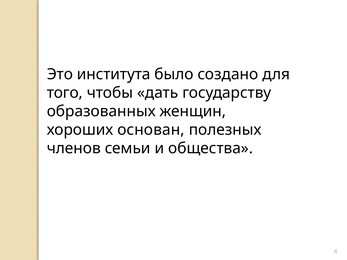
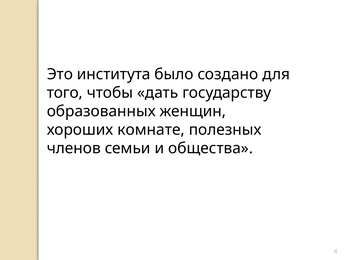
основан: основан -> комнате (151, 130)
